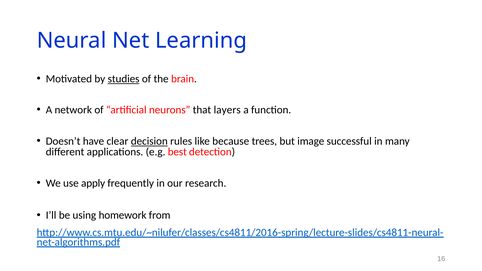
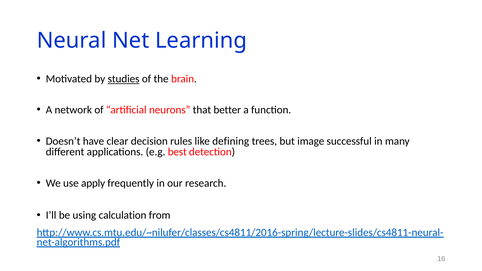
layers: layers -> better (227, 110)
decision underline: present -> none (149, 141)
because: because -> defining (231, 141)
homework: homework -> calculation (123, 215)
